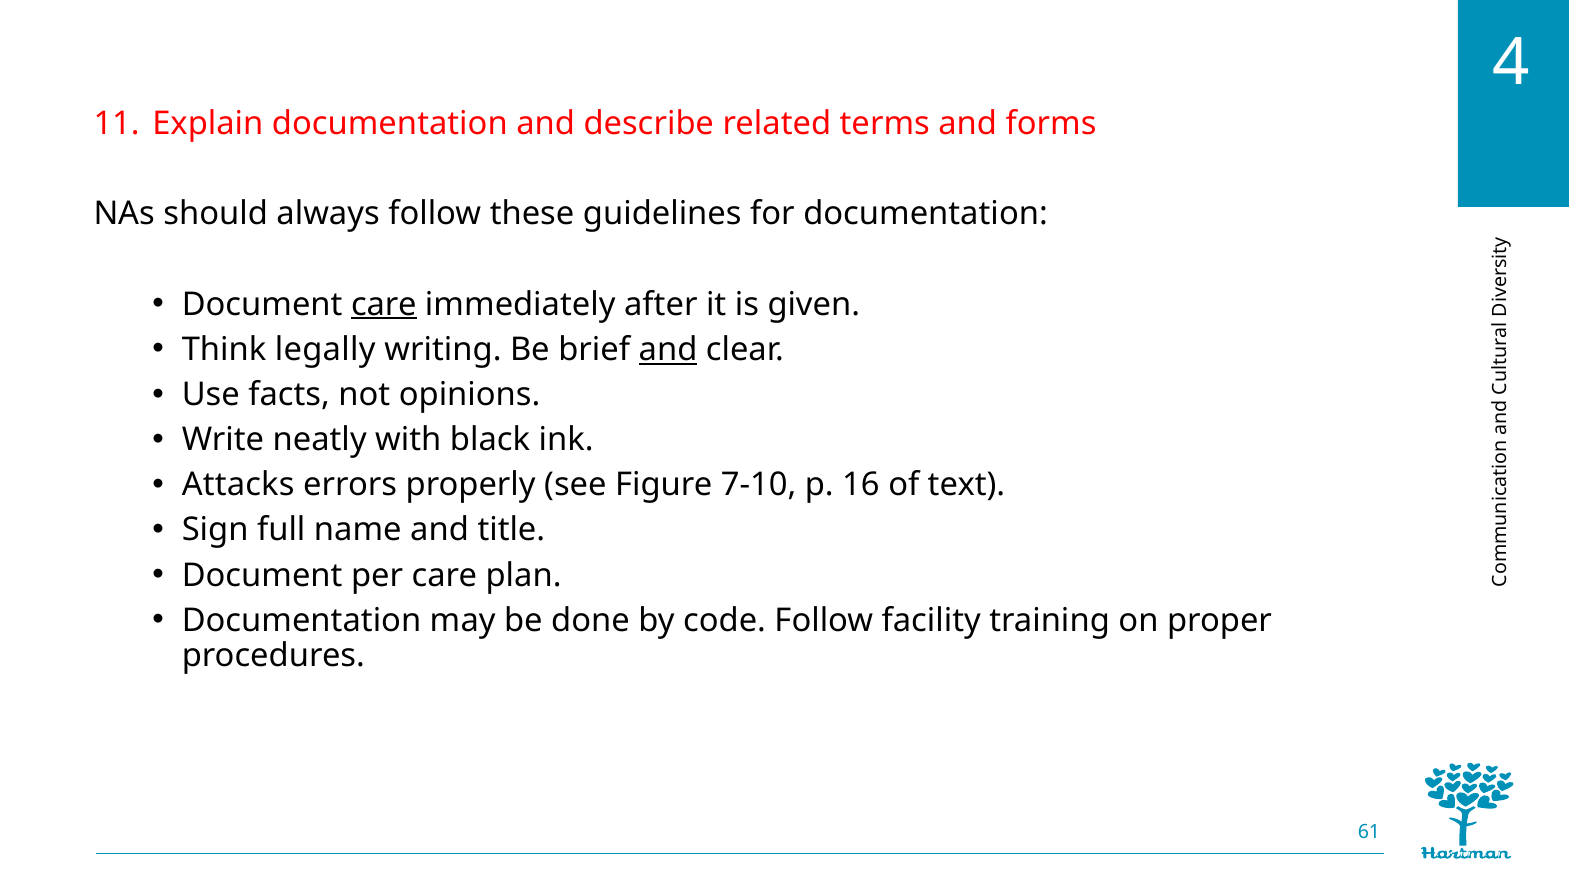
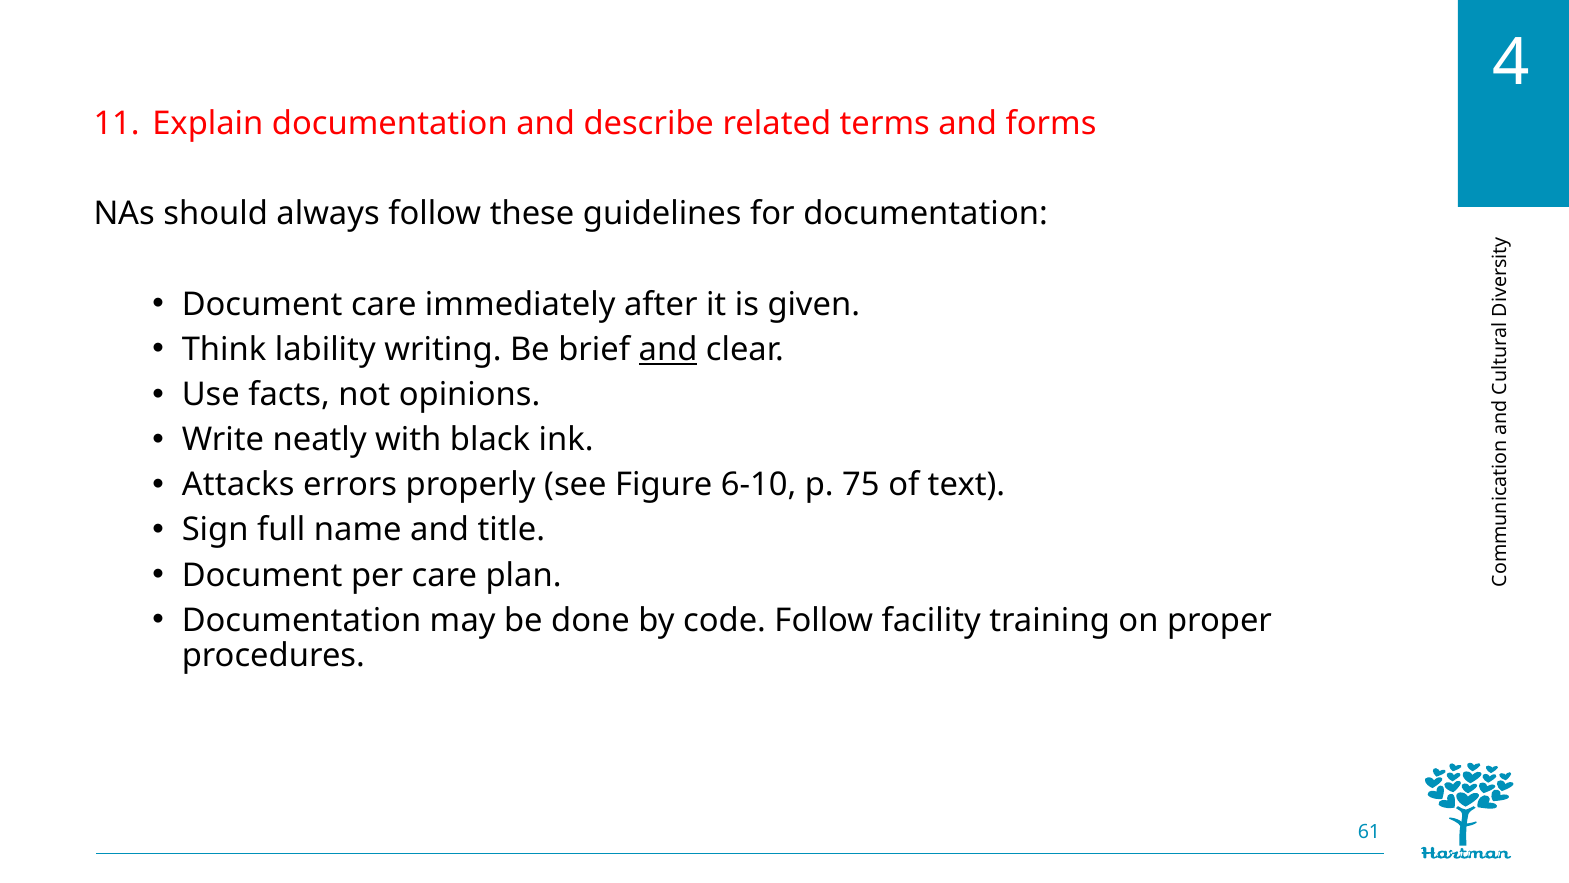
care underline: present -> none (384, 304)
legally: legally -> lability (325, 349)
7-10: 7-10 -> 6-10 (759, 485)
16: 16 -> 75 (861, 485)
